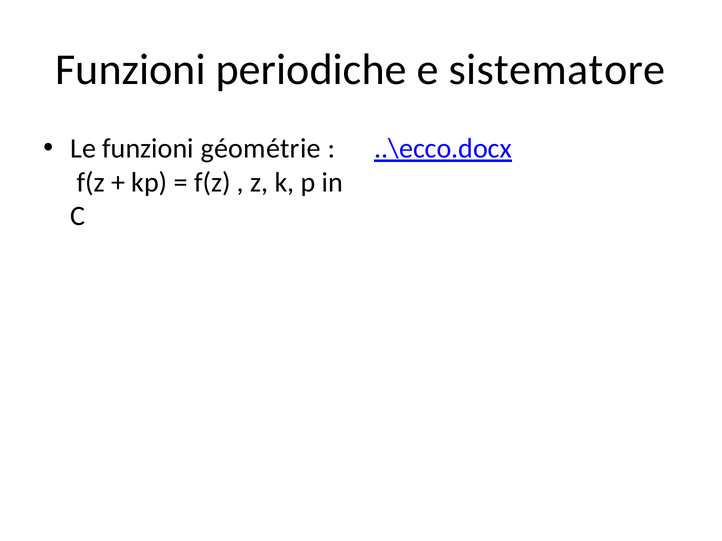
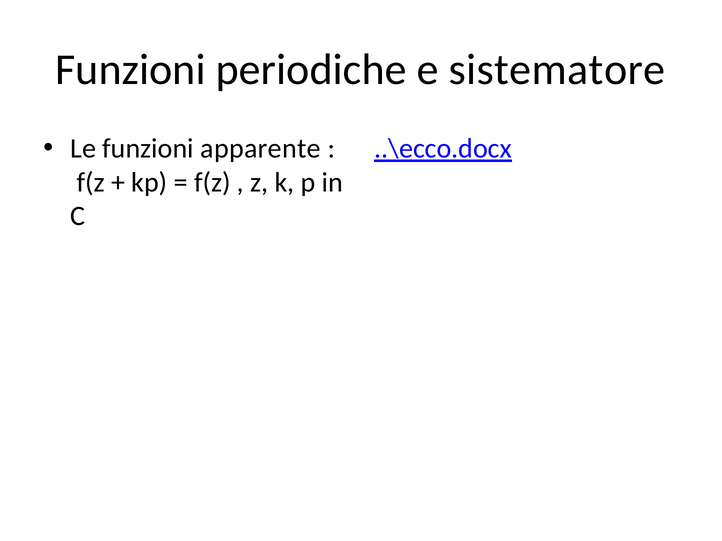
géométrie: géométrie -> apparente (261, 149)
